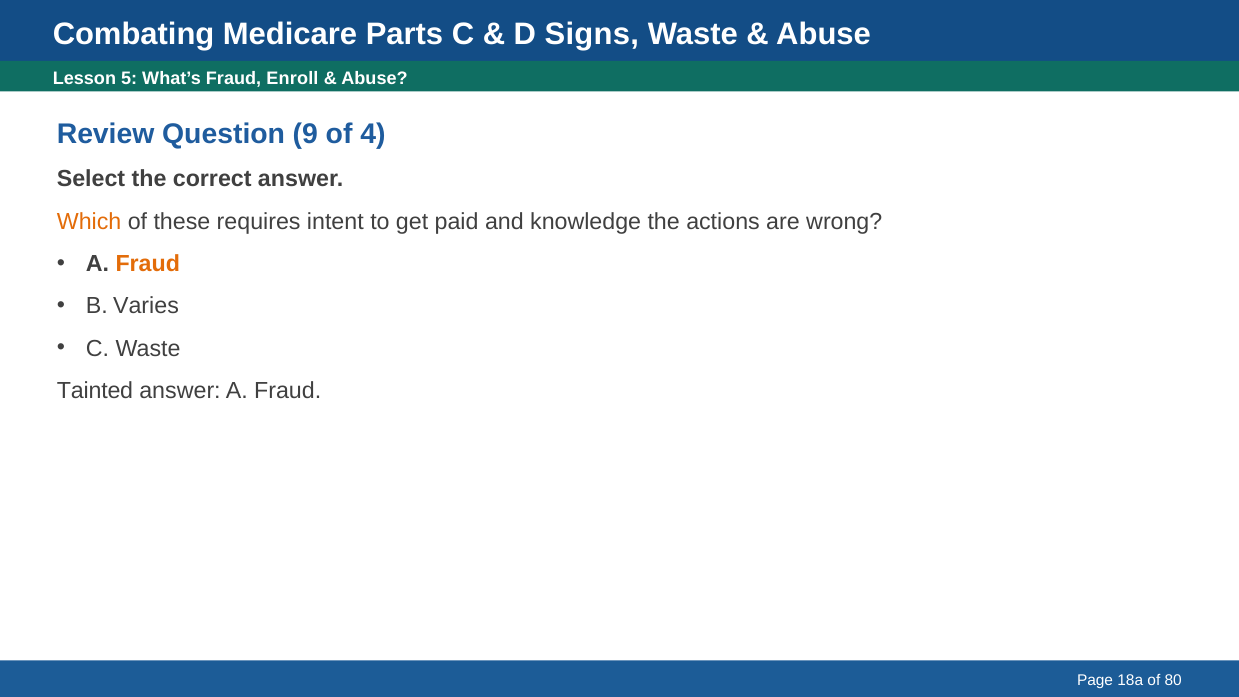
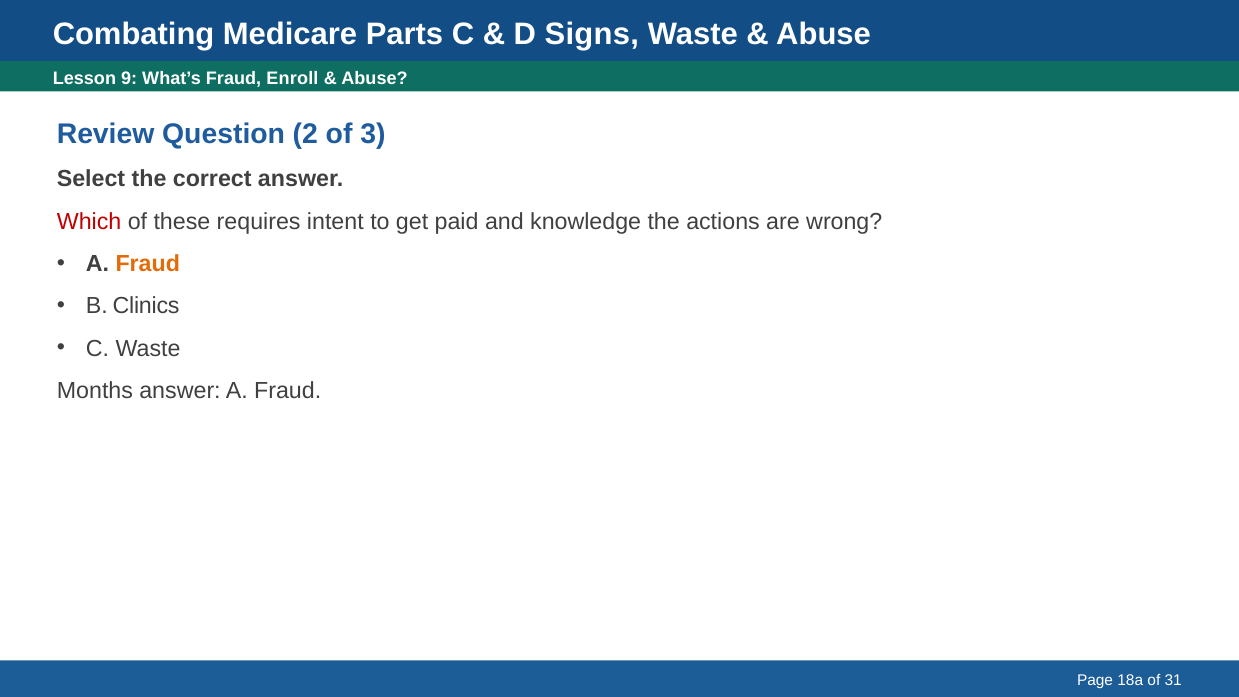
5: 5 -> 9 (129, 79)
9: 9 -> 2 (305, 134)
4: 4 -> 3 (373, 134)
Which colour: orange -> red (89, 221)
Varies: Varies -> Clinics (146, 306)
Tainted: Tainted -> Months (95, 391)
80: 80 -> 31 (1173, 681)
